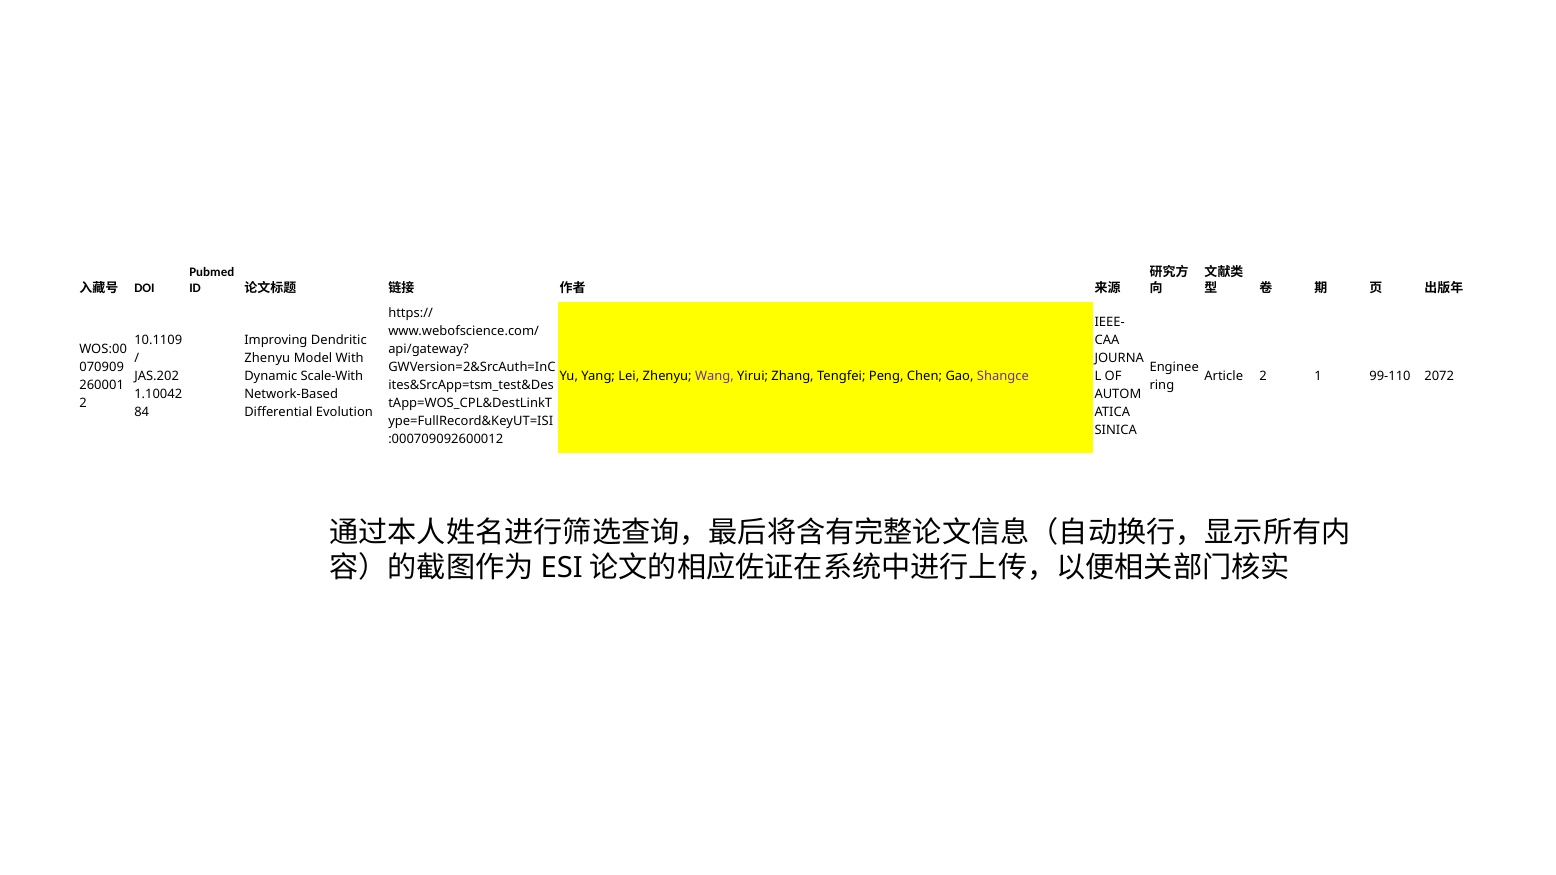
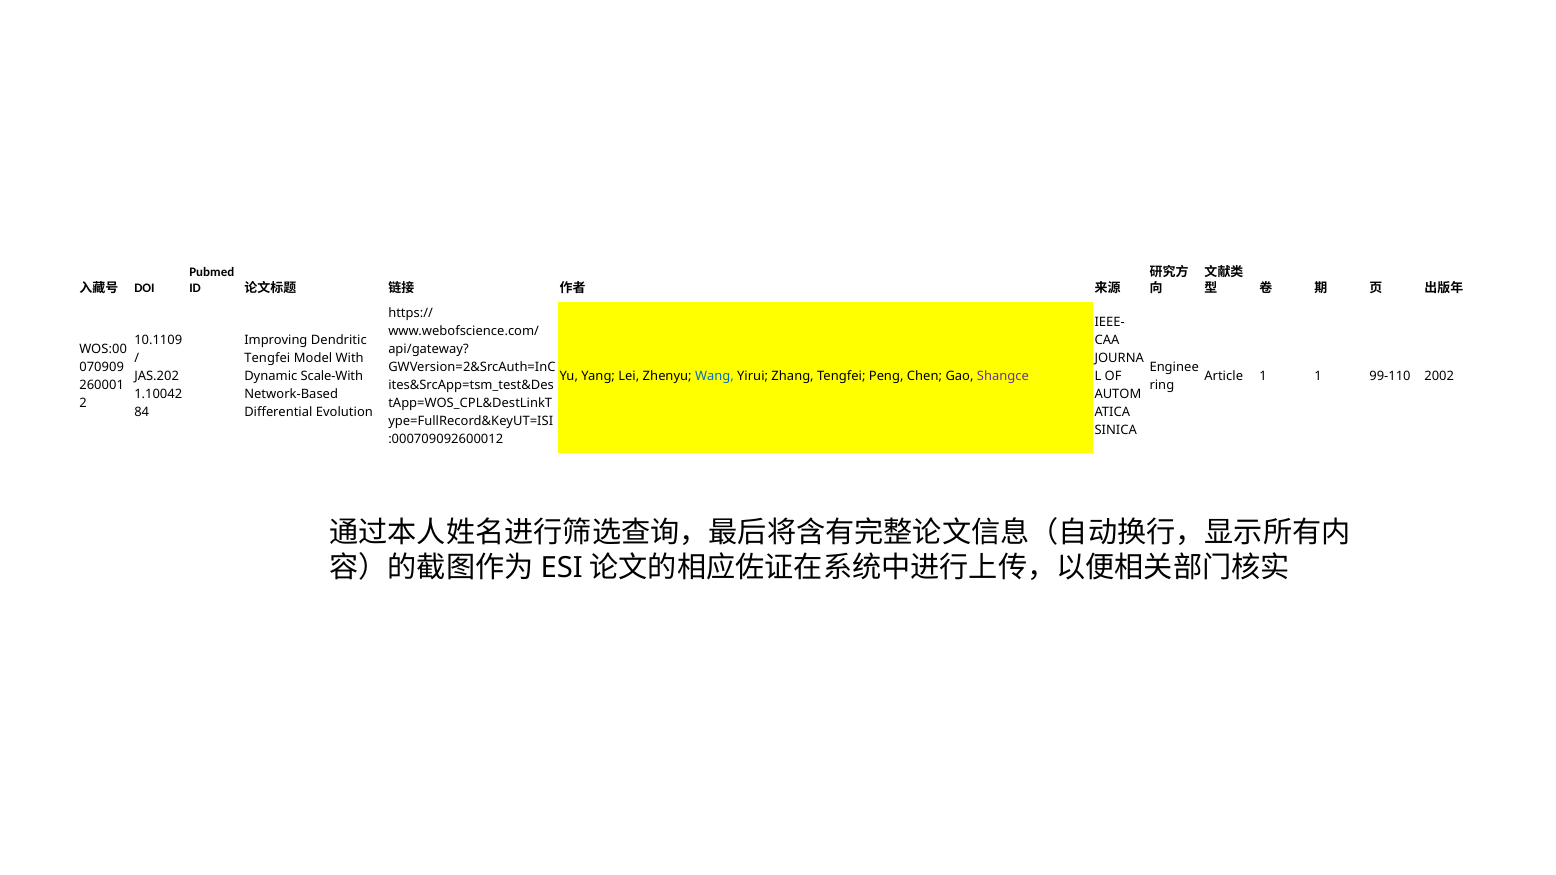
Zhenyu: Zhenyu -> Tengfei (267, 358)
Wang colour: purple -> blue (714, 376)
Article 2: 2 -> 1 (1263, 376)
2072: 2072 -> 2002 (1439, 376)
